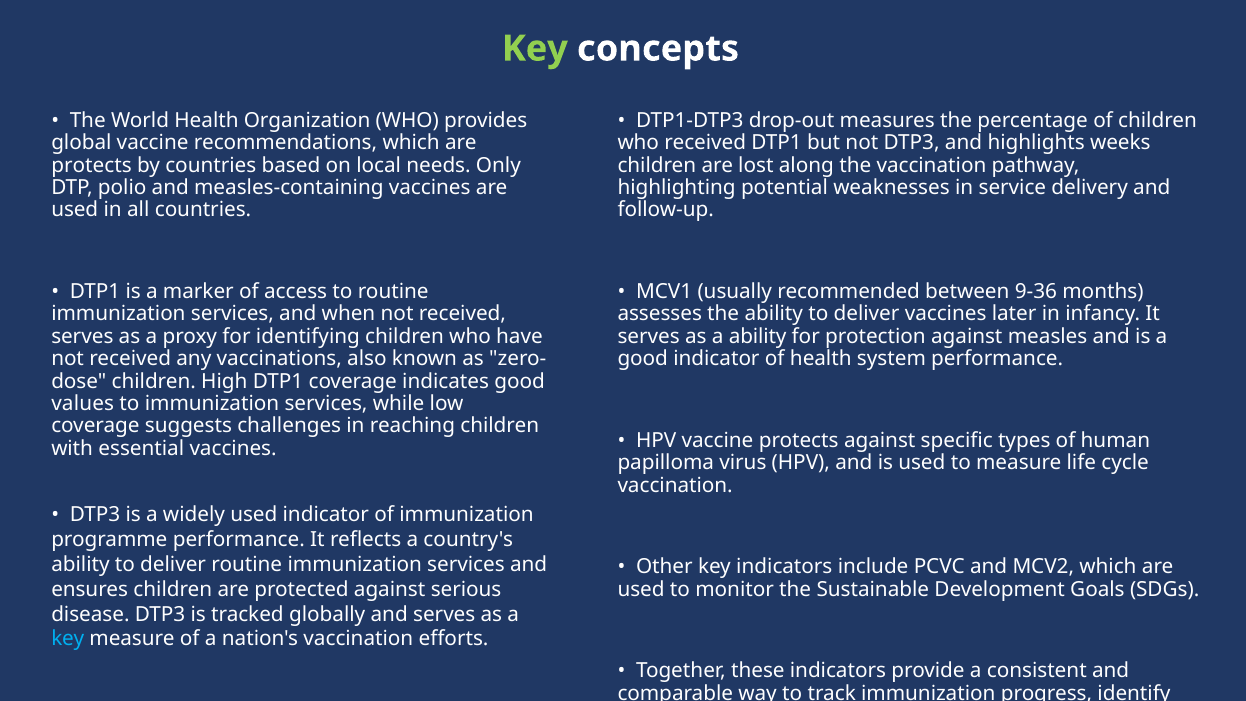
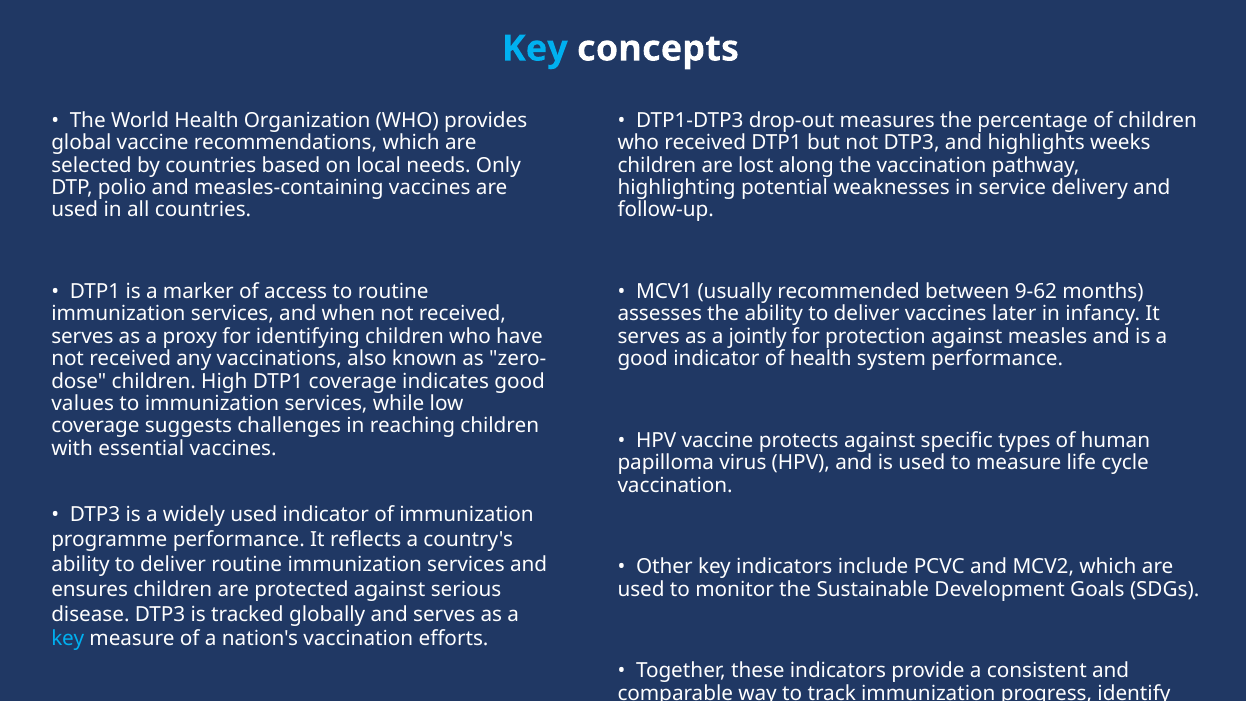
Key colour: light green -> light blue (535, 49)
protects: protects -> selected (91, 165)
9-36: 9-36 -> 9-62 (1036, 292)
a ability: ability -> jointly (758, 336)
